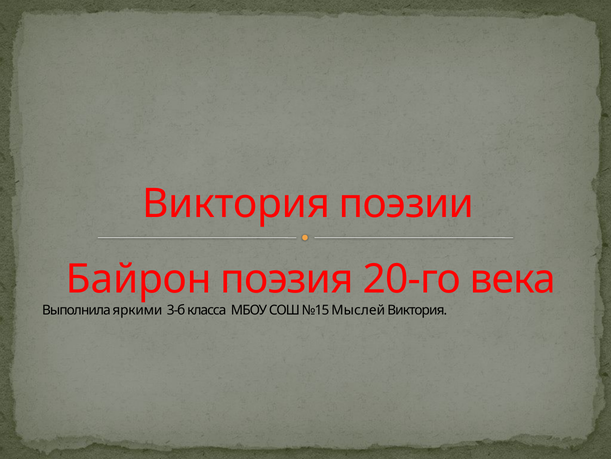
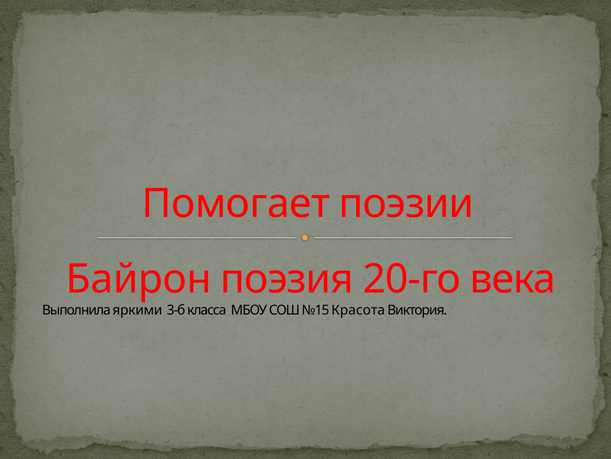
Виктория: Виктория -> Помогает (236, 204)
Мыслей: Мыслей -> Красота (358, 310)
